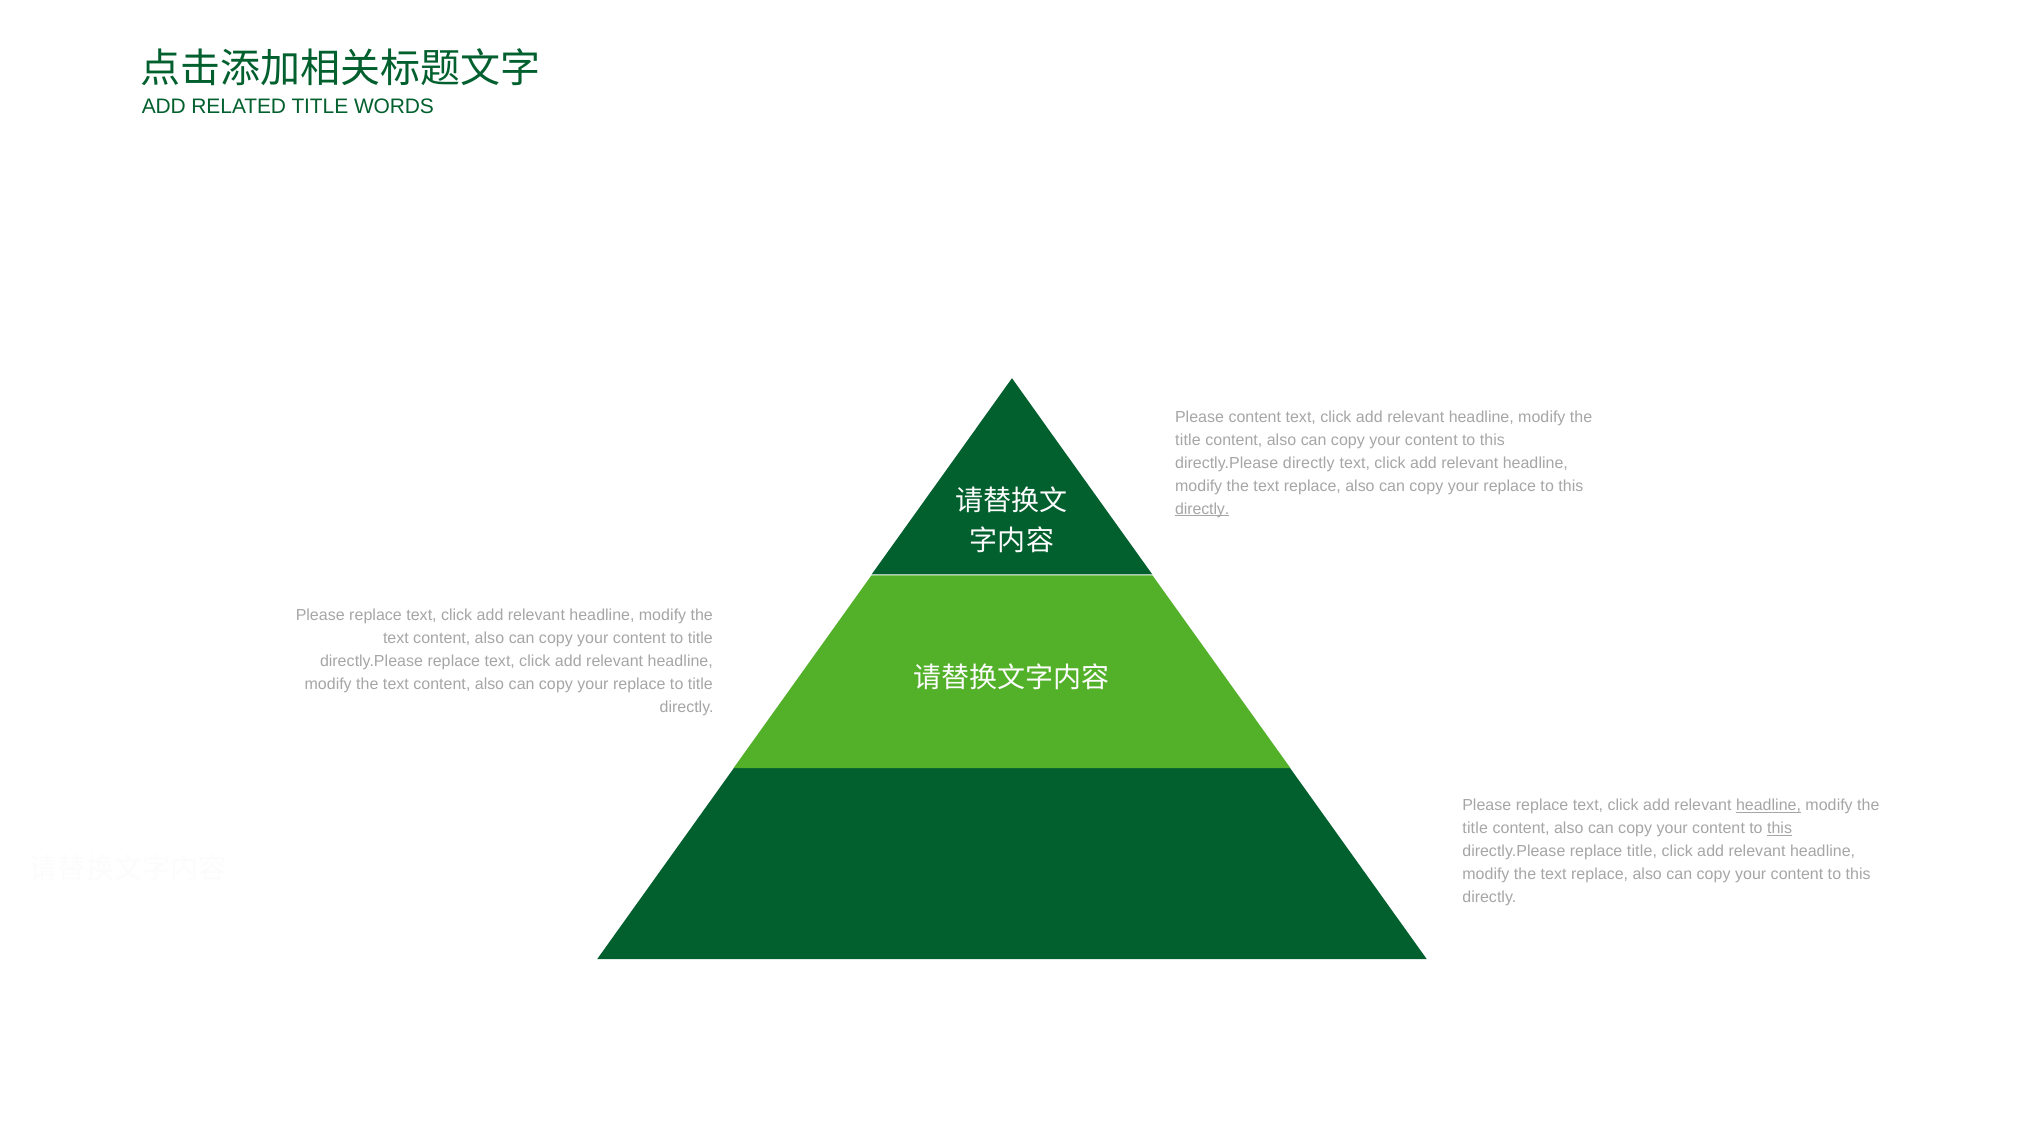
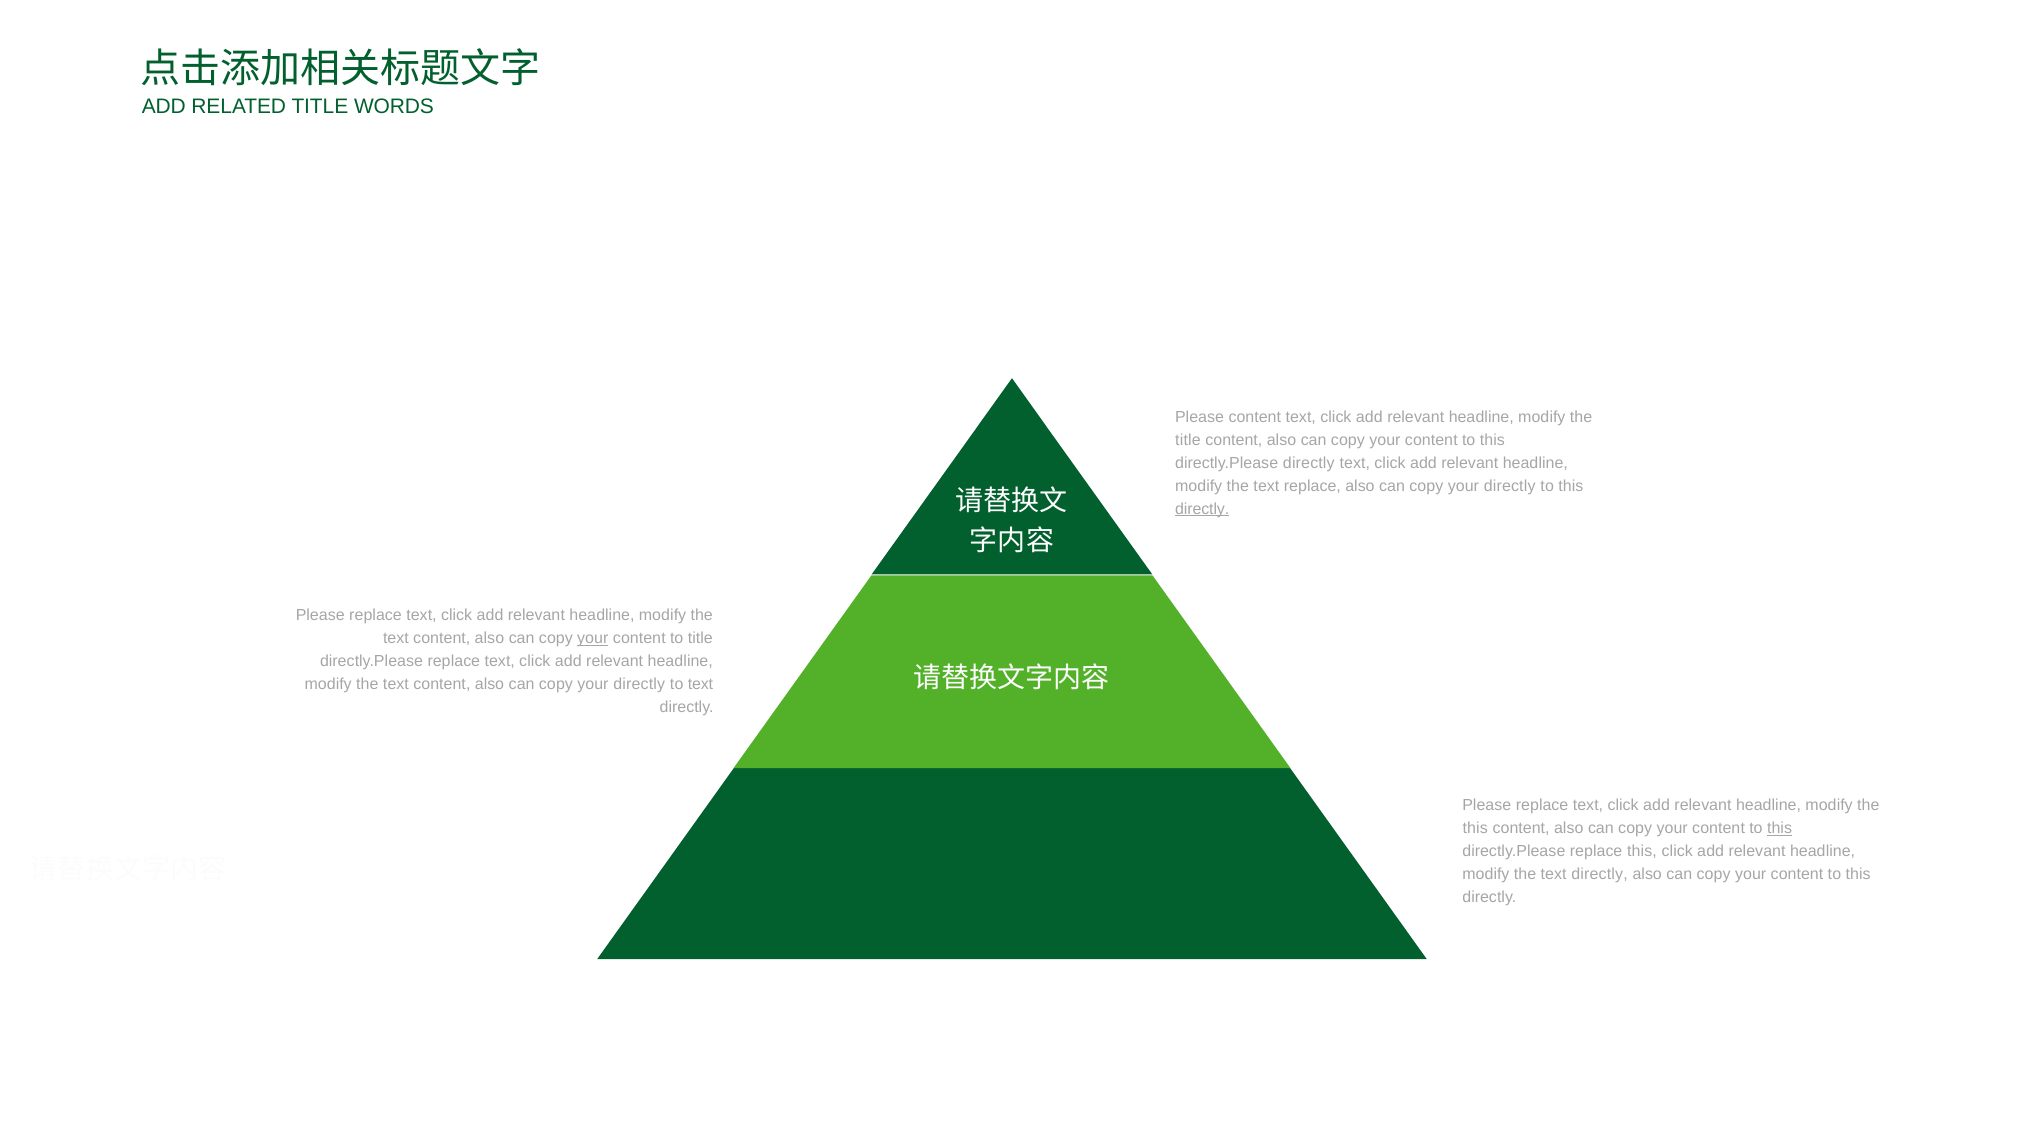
replace: replace -> directly (1510, 486)
your underline: none -> present (593, 639)
replace: replace -> directly (639, 685)
title: title -> text (700, 685)
headline underline: present -> none (1769, 806)
title: title -> this (1475, 829)
replace title: title -> this (1642, 852)
replace: replace -> directly (1600, 875)
